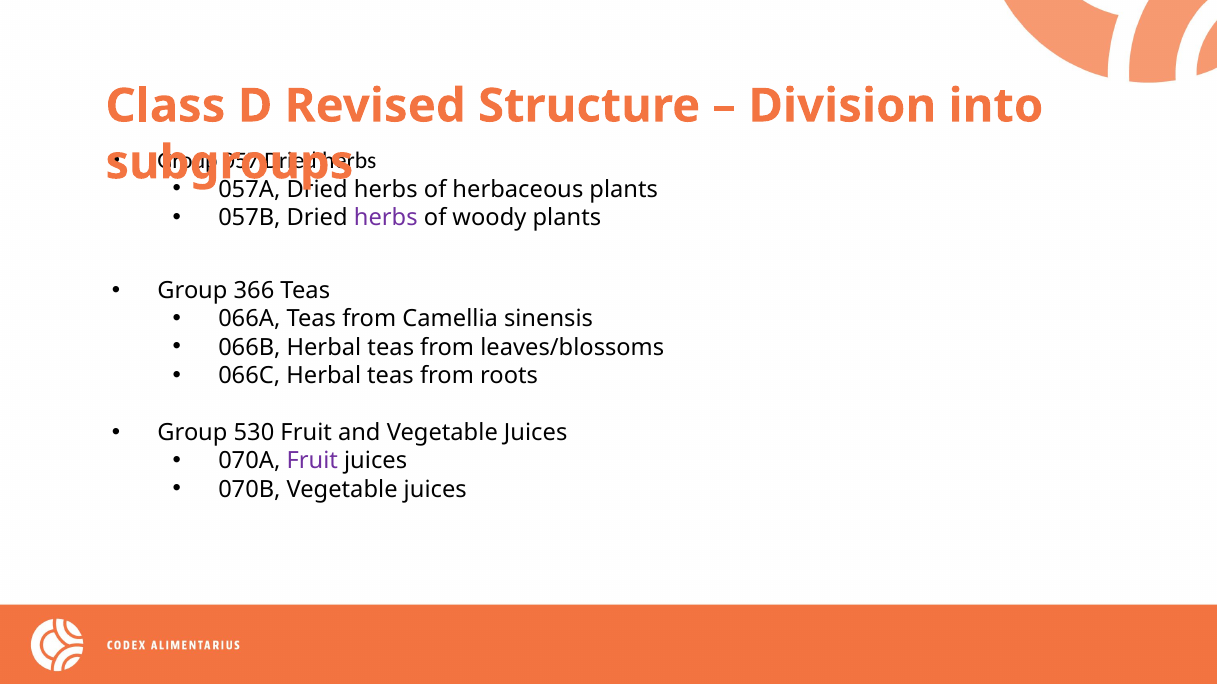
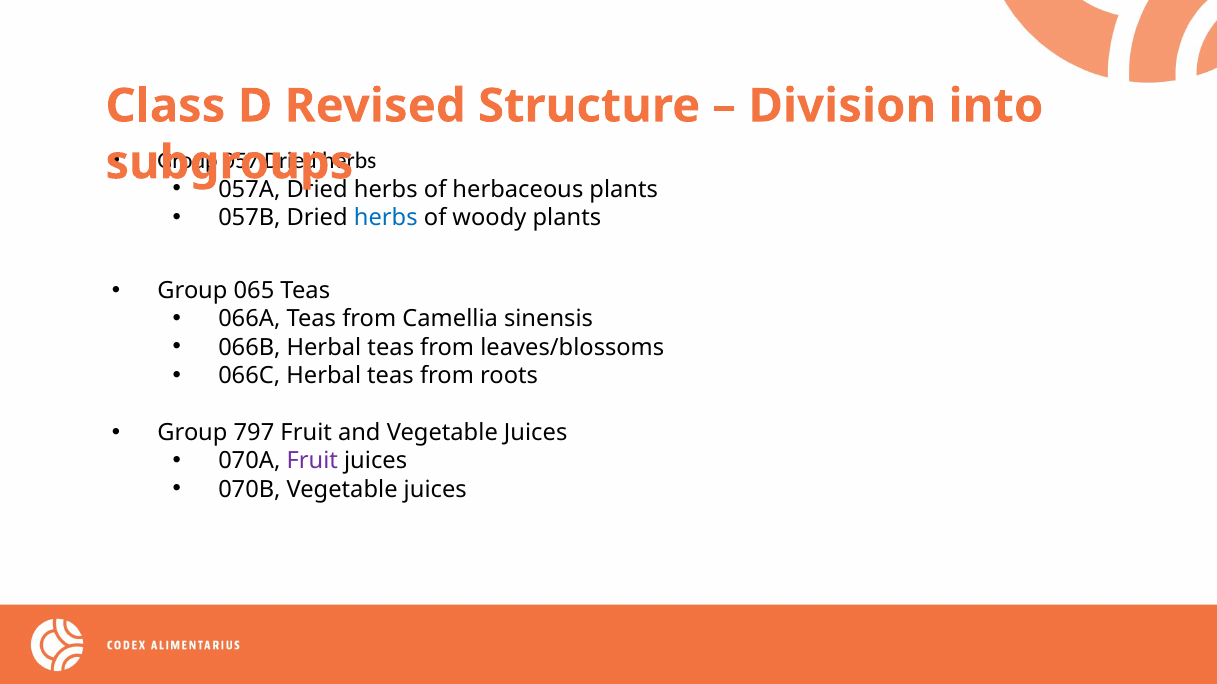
herbs colour: purple -> blue (386, 218)
366: 366 -> 065 (254, 291)
530: 530 -> 797 (254, 433)
